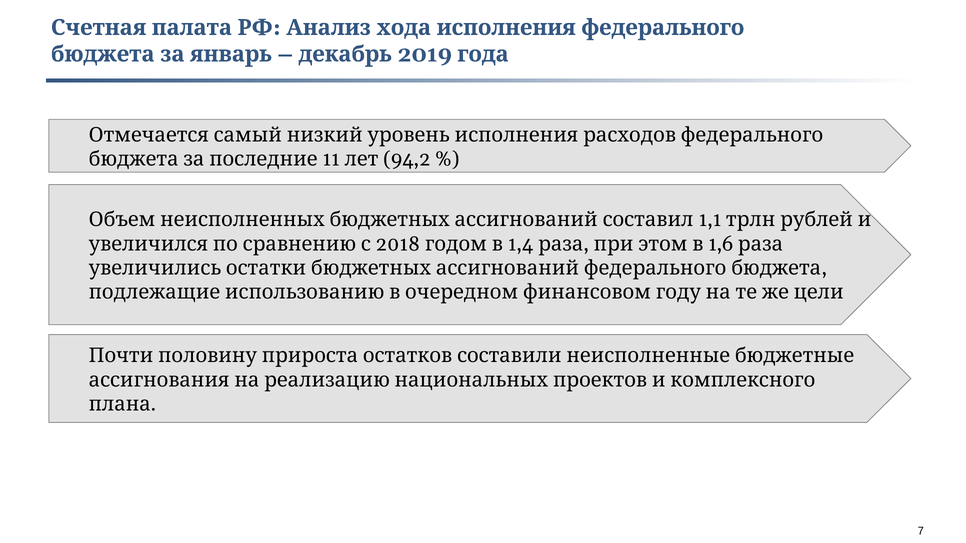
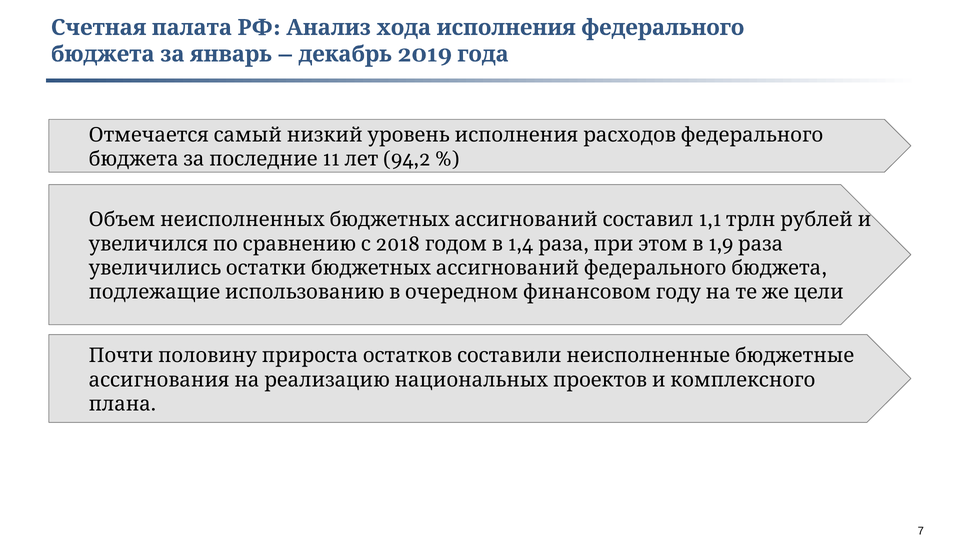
1,6: 1,6 -> 1,9 (721, 244)
